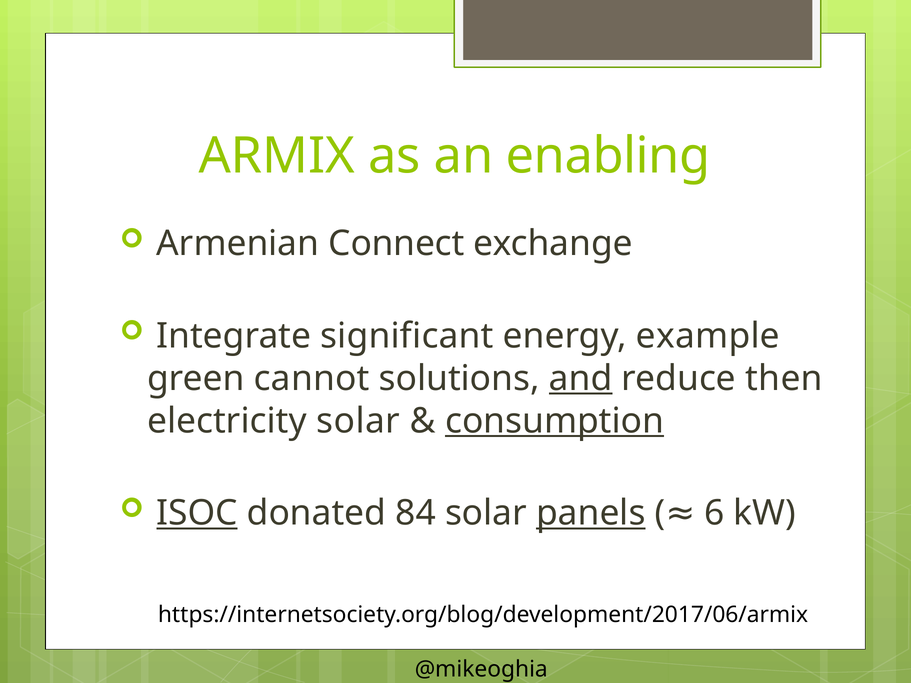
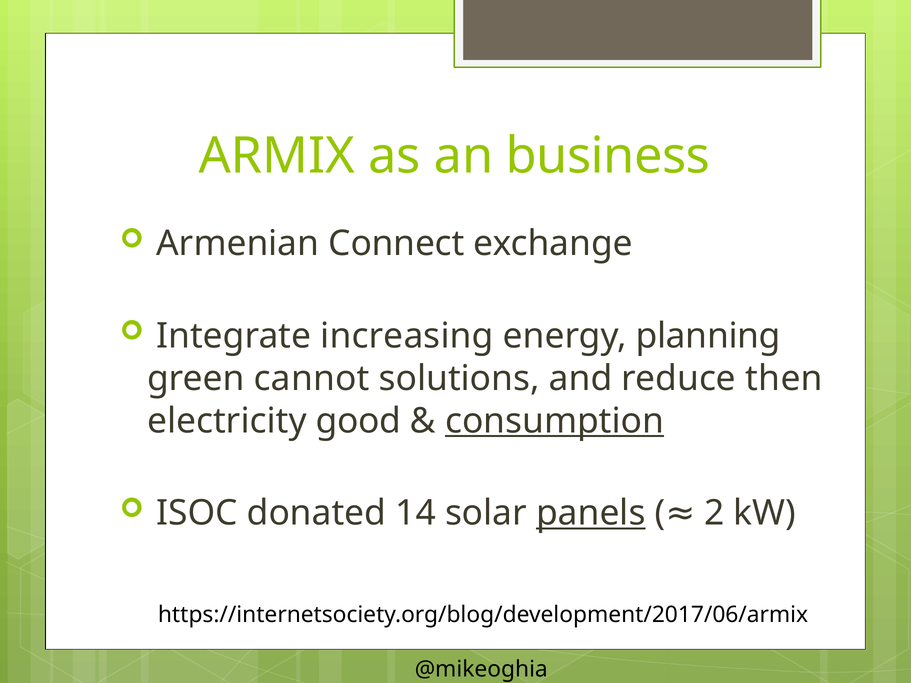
enabling: enabling -> business (608, 156)
significant: significant -> increasing (407, 336)
example: example -> planning (708, 336)
and underline: present -> none (581, 379)
electricity solar: solar -> good (358, 421)
ISOC underline: present -> none (197, 513)
84: 84 -> 14 (416, 513)
6: 6 -> 2 (714, 513)
